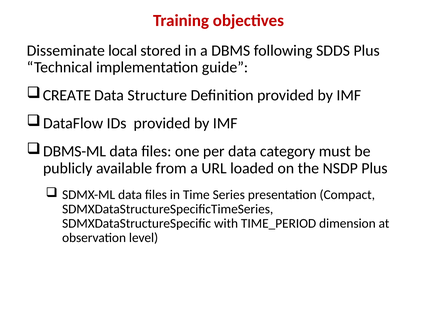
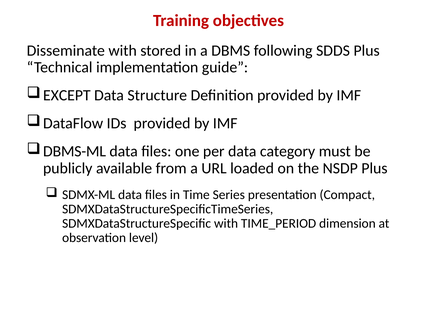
Disseminate local: local -> with (123, 50)
CREATE: CREATE -> EXCEPT (67, 95)
